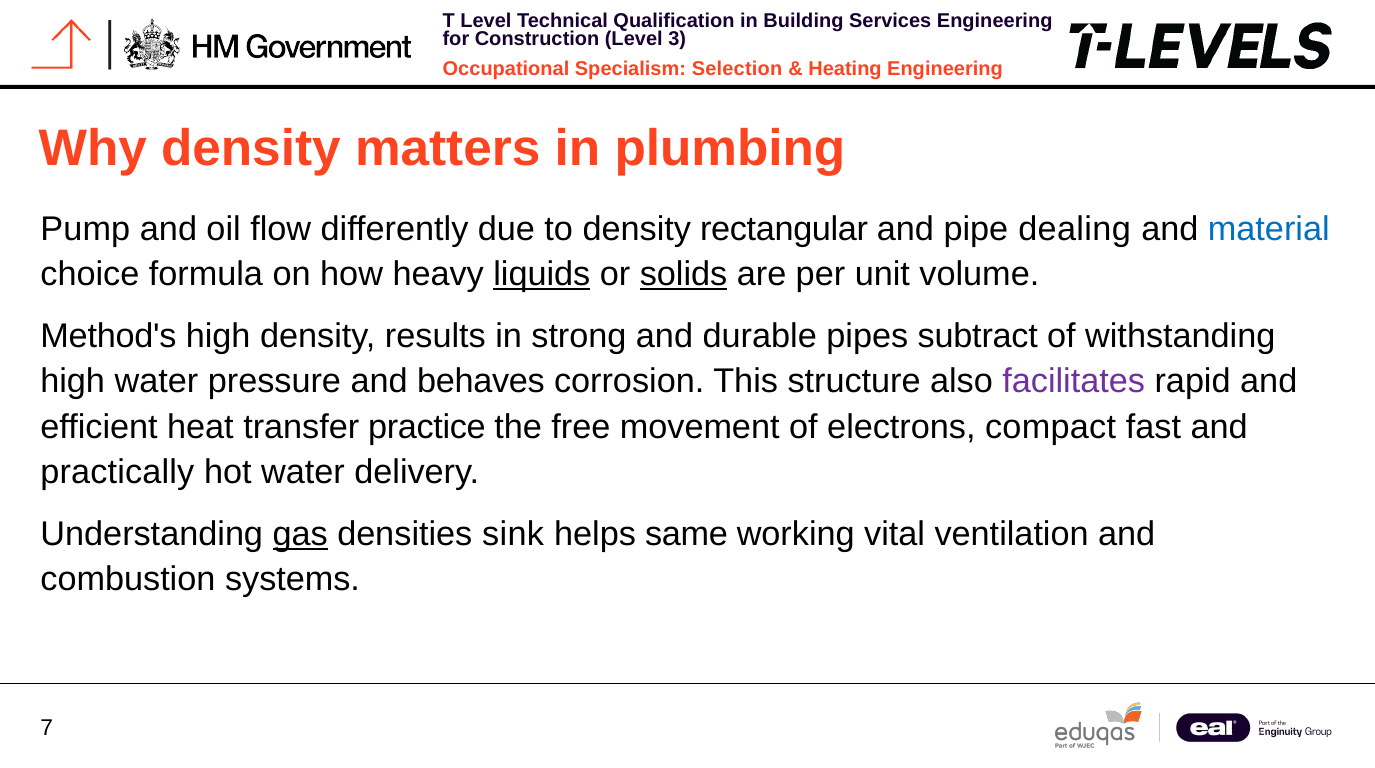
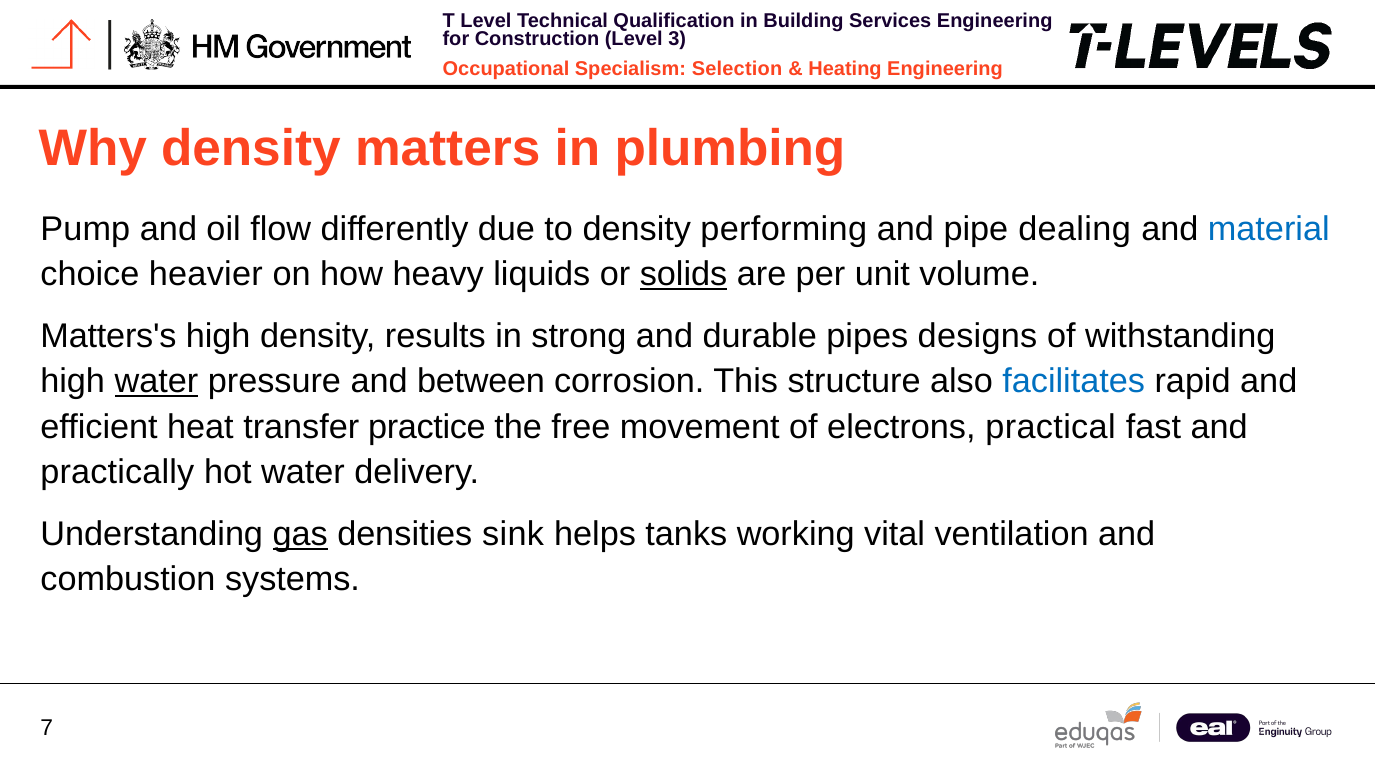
rectangular: rectangular -> performing (784, 229)
formula: formula -> heavier (206, 274)
liquids underline: present -> none (542, 274)
Method's: Method's -> Matters's (109, 337)
subtract: subtract -> designs (978, 337)
water underline: none -> present (156, 382)
behaves: behaves -> between (481, 382)
facilitates colour: purple -> blue (1074, 382)
compact: compact -> practical (1051, 427)
same: same -> tanks (686, 535)
